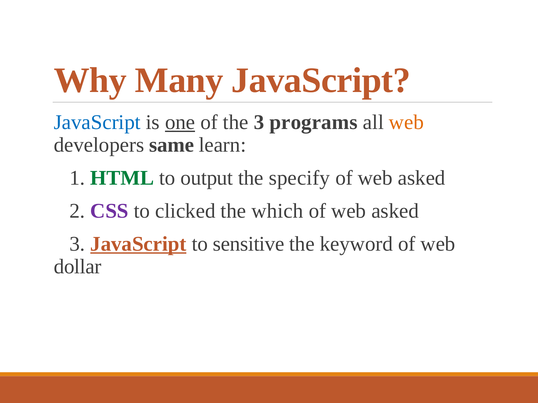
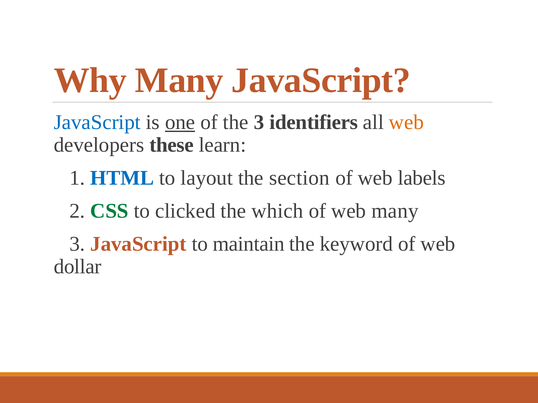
programs: programs -> identifiers (314, 122)
same: same -> these (172, 145)
HTML colour: green -> blue (122, 178)
output: output -> layout (207, 178)
specify: specify -> section (299, 178)
asked: asked -> labels (422, 178)
CSS colour: purple -> green (109, 211)
asked: asked -> many (395, 211)
JavaScript underline: present -> none (138, 244)
sensitive: sensitive -> maintain (249, 244)
